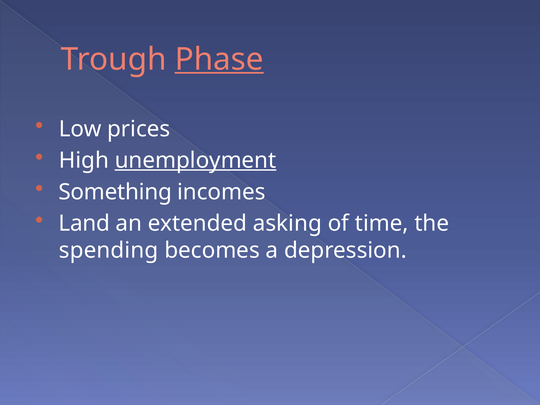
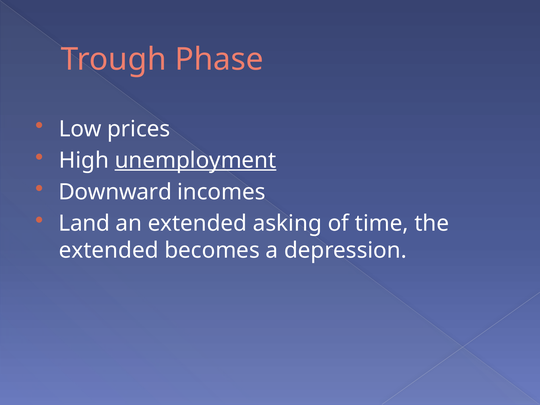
Phase underline: present -> none (219, 59)
Something: Something -> Downward (115, 192)
spending: spending -> extended (109, 250)
